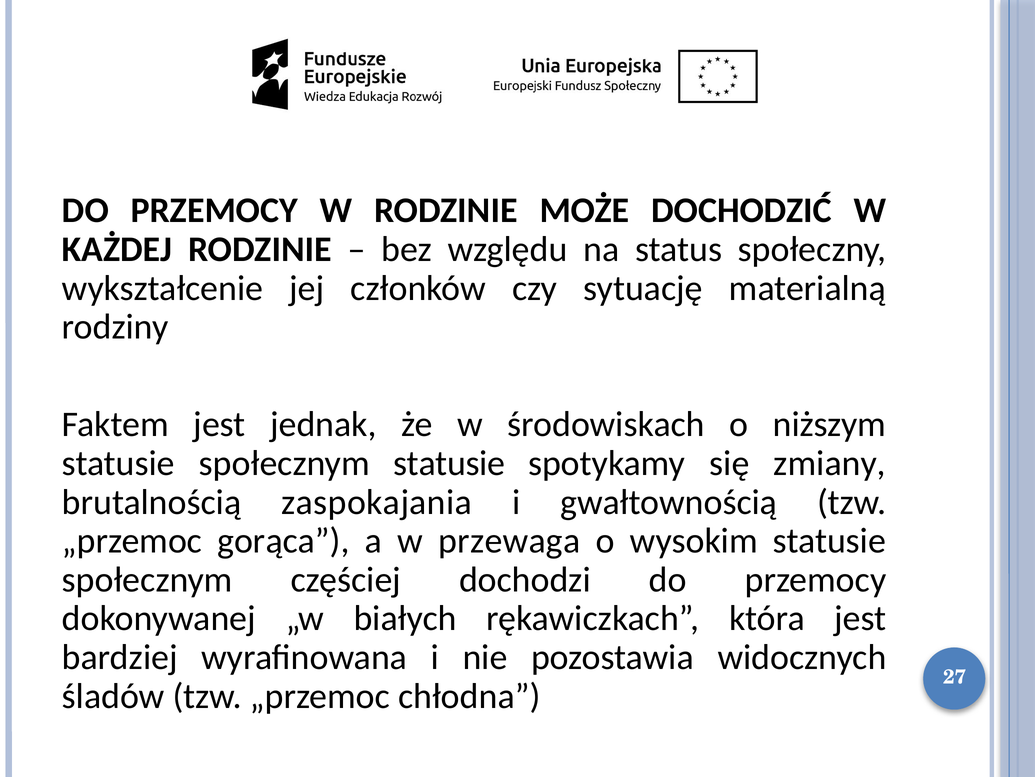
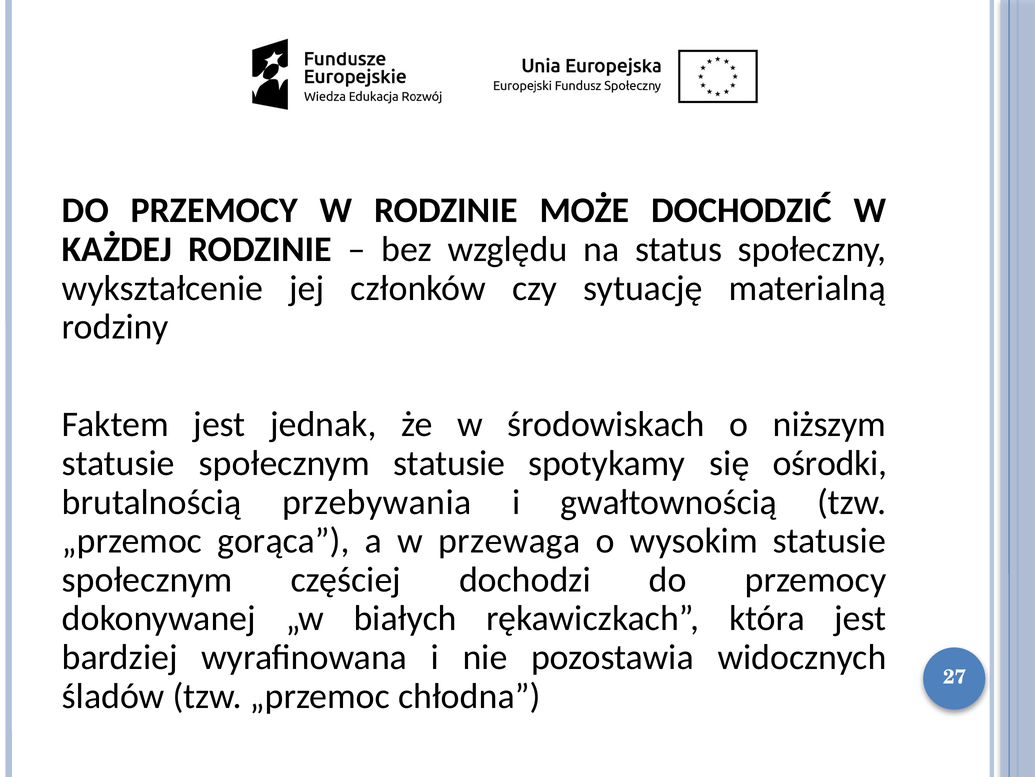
zmiany: zmiany -> ośrodki (830, 463)
zaspokajania: zaspokajania -> przebywania (377, 502)
